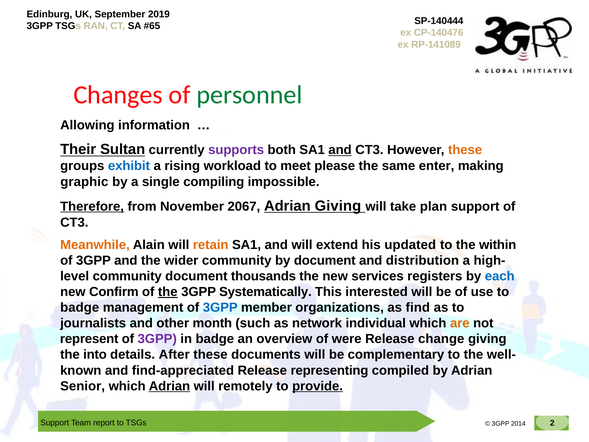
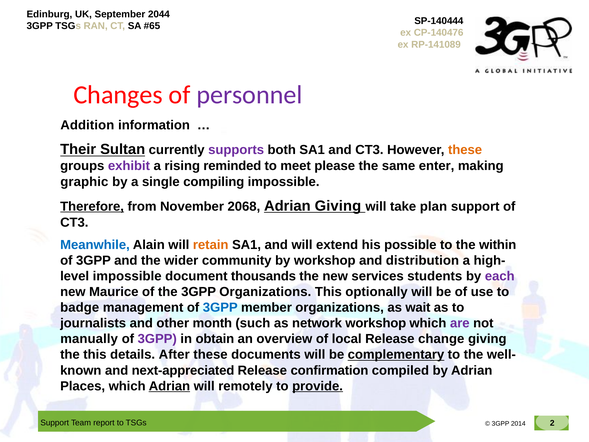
2019: 2019 -> 2044 (159, 14)
personnel colour: green -> purple (249, 95)
Allowing: Allowing -> Addition (87, 125)
and underline: present -> none (340, 150)
exhibit colour: blue -> purple (129, 166)
workload: workload -> reminded (232, 166)
2067: 2067 -> 2068 (244, 206)
Meanwhile colour: orange -> blue (95, 245)
updated: updated -> possible (410, 245)
by document: document -> workshop (325, 260)
community: community -> impossible (127, 276)
registers: registers -> students (435, 276)
each colour: blue -> purple (500, 276)
Confirm: Confirm -> Maurice (114, 292)
the underline: present -> none (168, 292)
3GPP Systematically: Systematically -> Organizations (265, 292)
interested: interested -> optionally (377, 292)
find: find -> wait (418, 307)
network individual: individual -> workshop (376, 323)
are colour: orange -> purple (460, 323)
represent: represent -> manually (89, 339)
in badge: badge -> obtain (215, 339)
were: were -> local (347, 339)
the into: into -> this (95, 354)
complementary underline: none -> present (396, 354)
find-appreciated: find-appreciated -> next-appreciated (183, 370)
representing: representing -> confirmation (329, 370)
Senior: Senior -> Places (83, 386)
